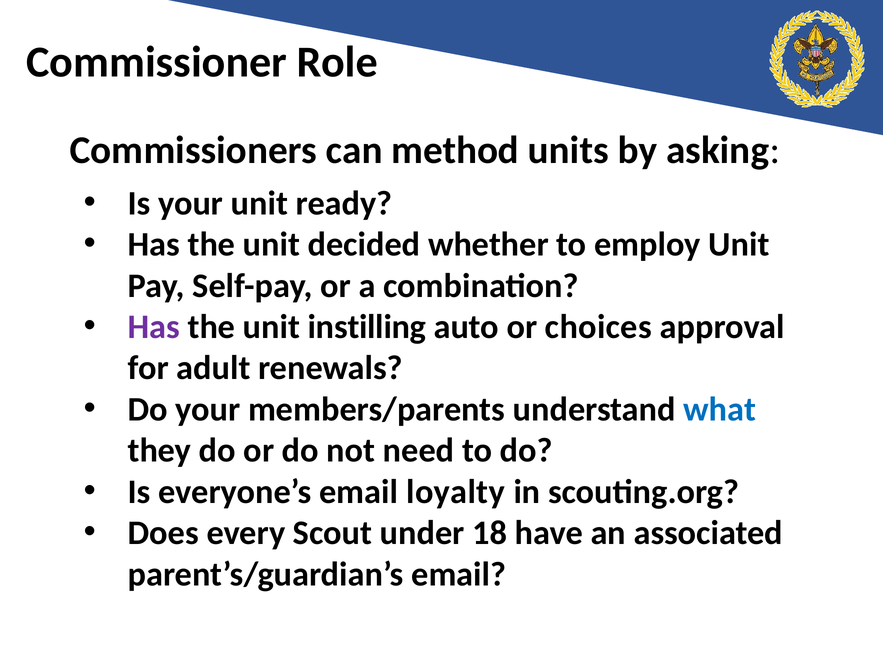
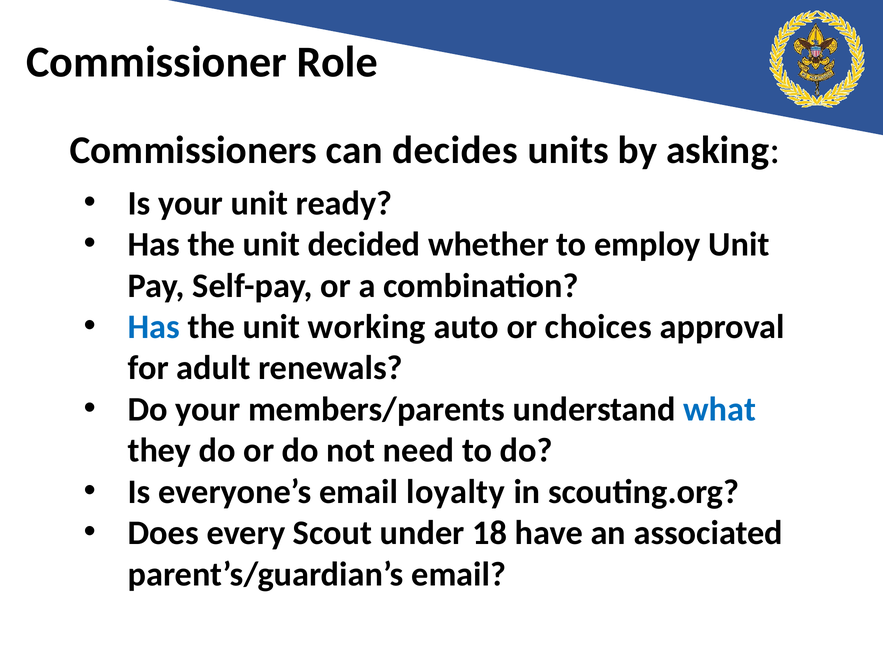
method: method -> decides (455, 150)
Has colour: purple -> blue (154, 327)
instilling: instilling -> working (367, 327)
